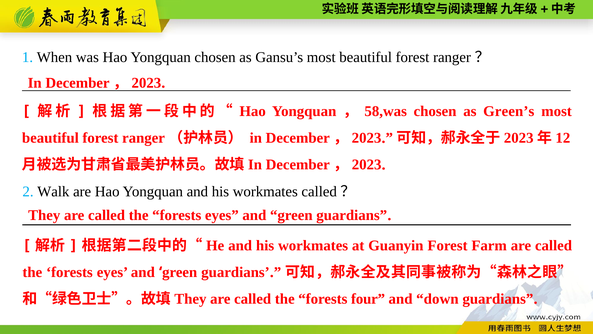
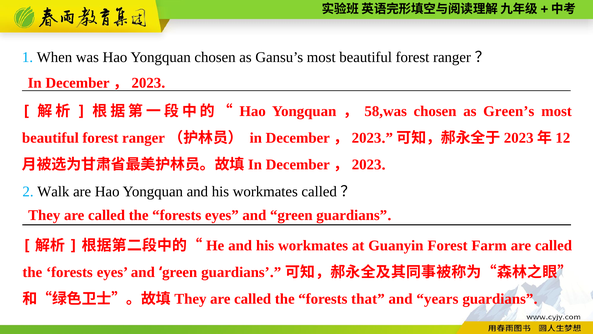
four: four -> that (368, 299)
down: down -> years (437, 299)
